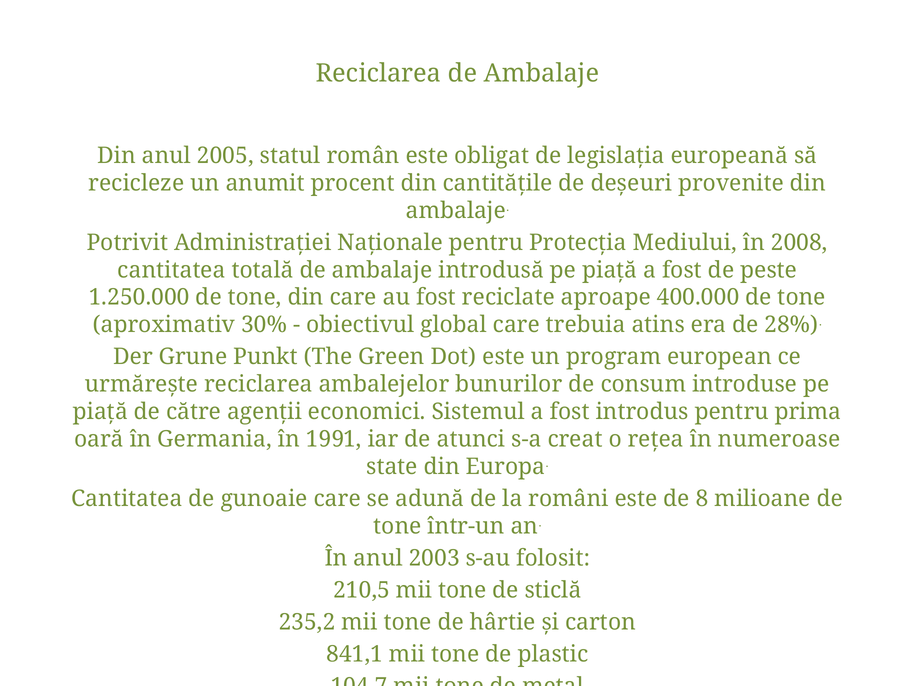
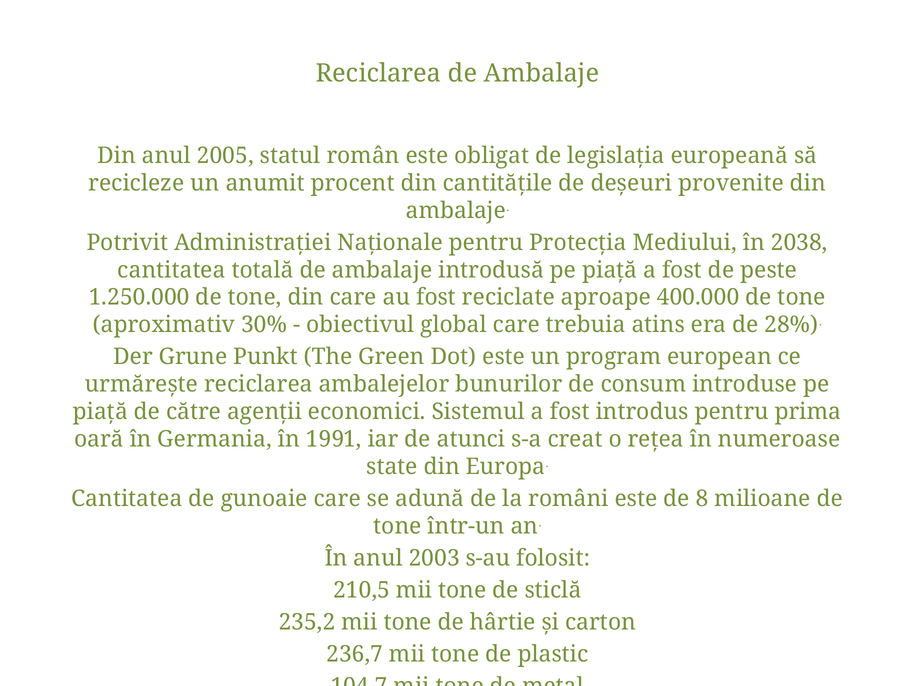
2008: 2008 -> 2038 (799, 243)
841,1: 841,1 -> 236,7 (355, 654)
